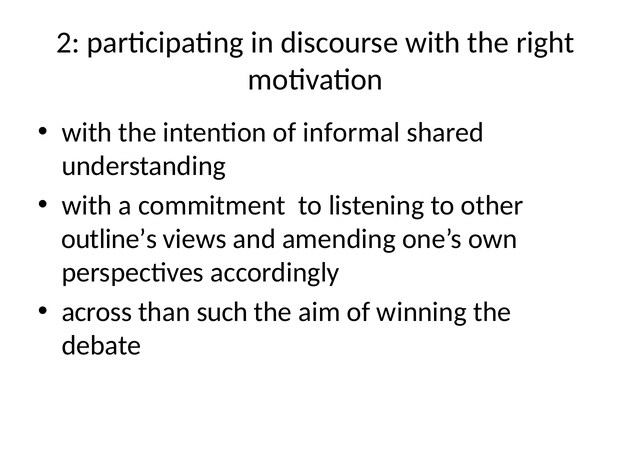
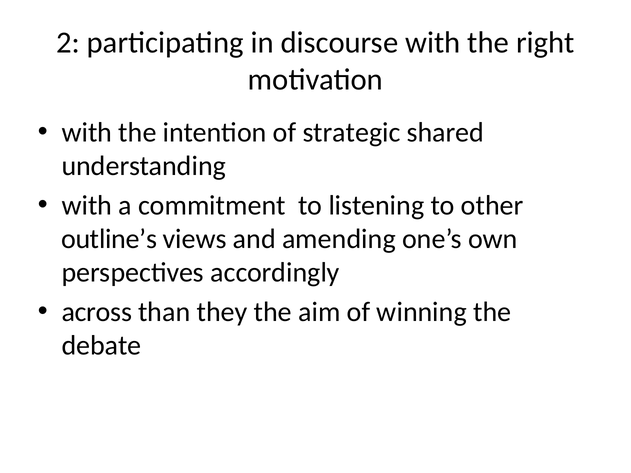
informal: informal -> strategic (351, 132)
such: such -> they (222, 312)
